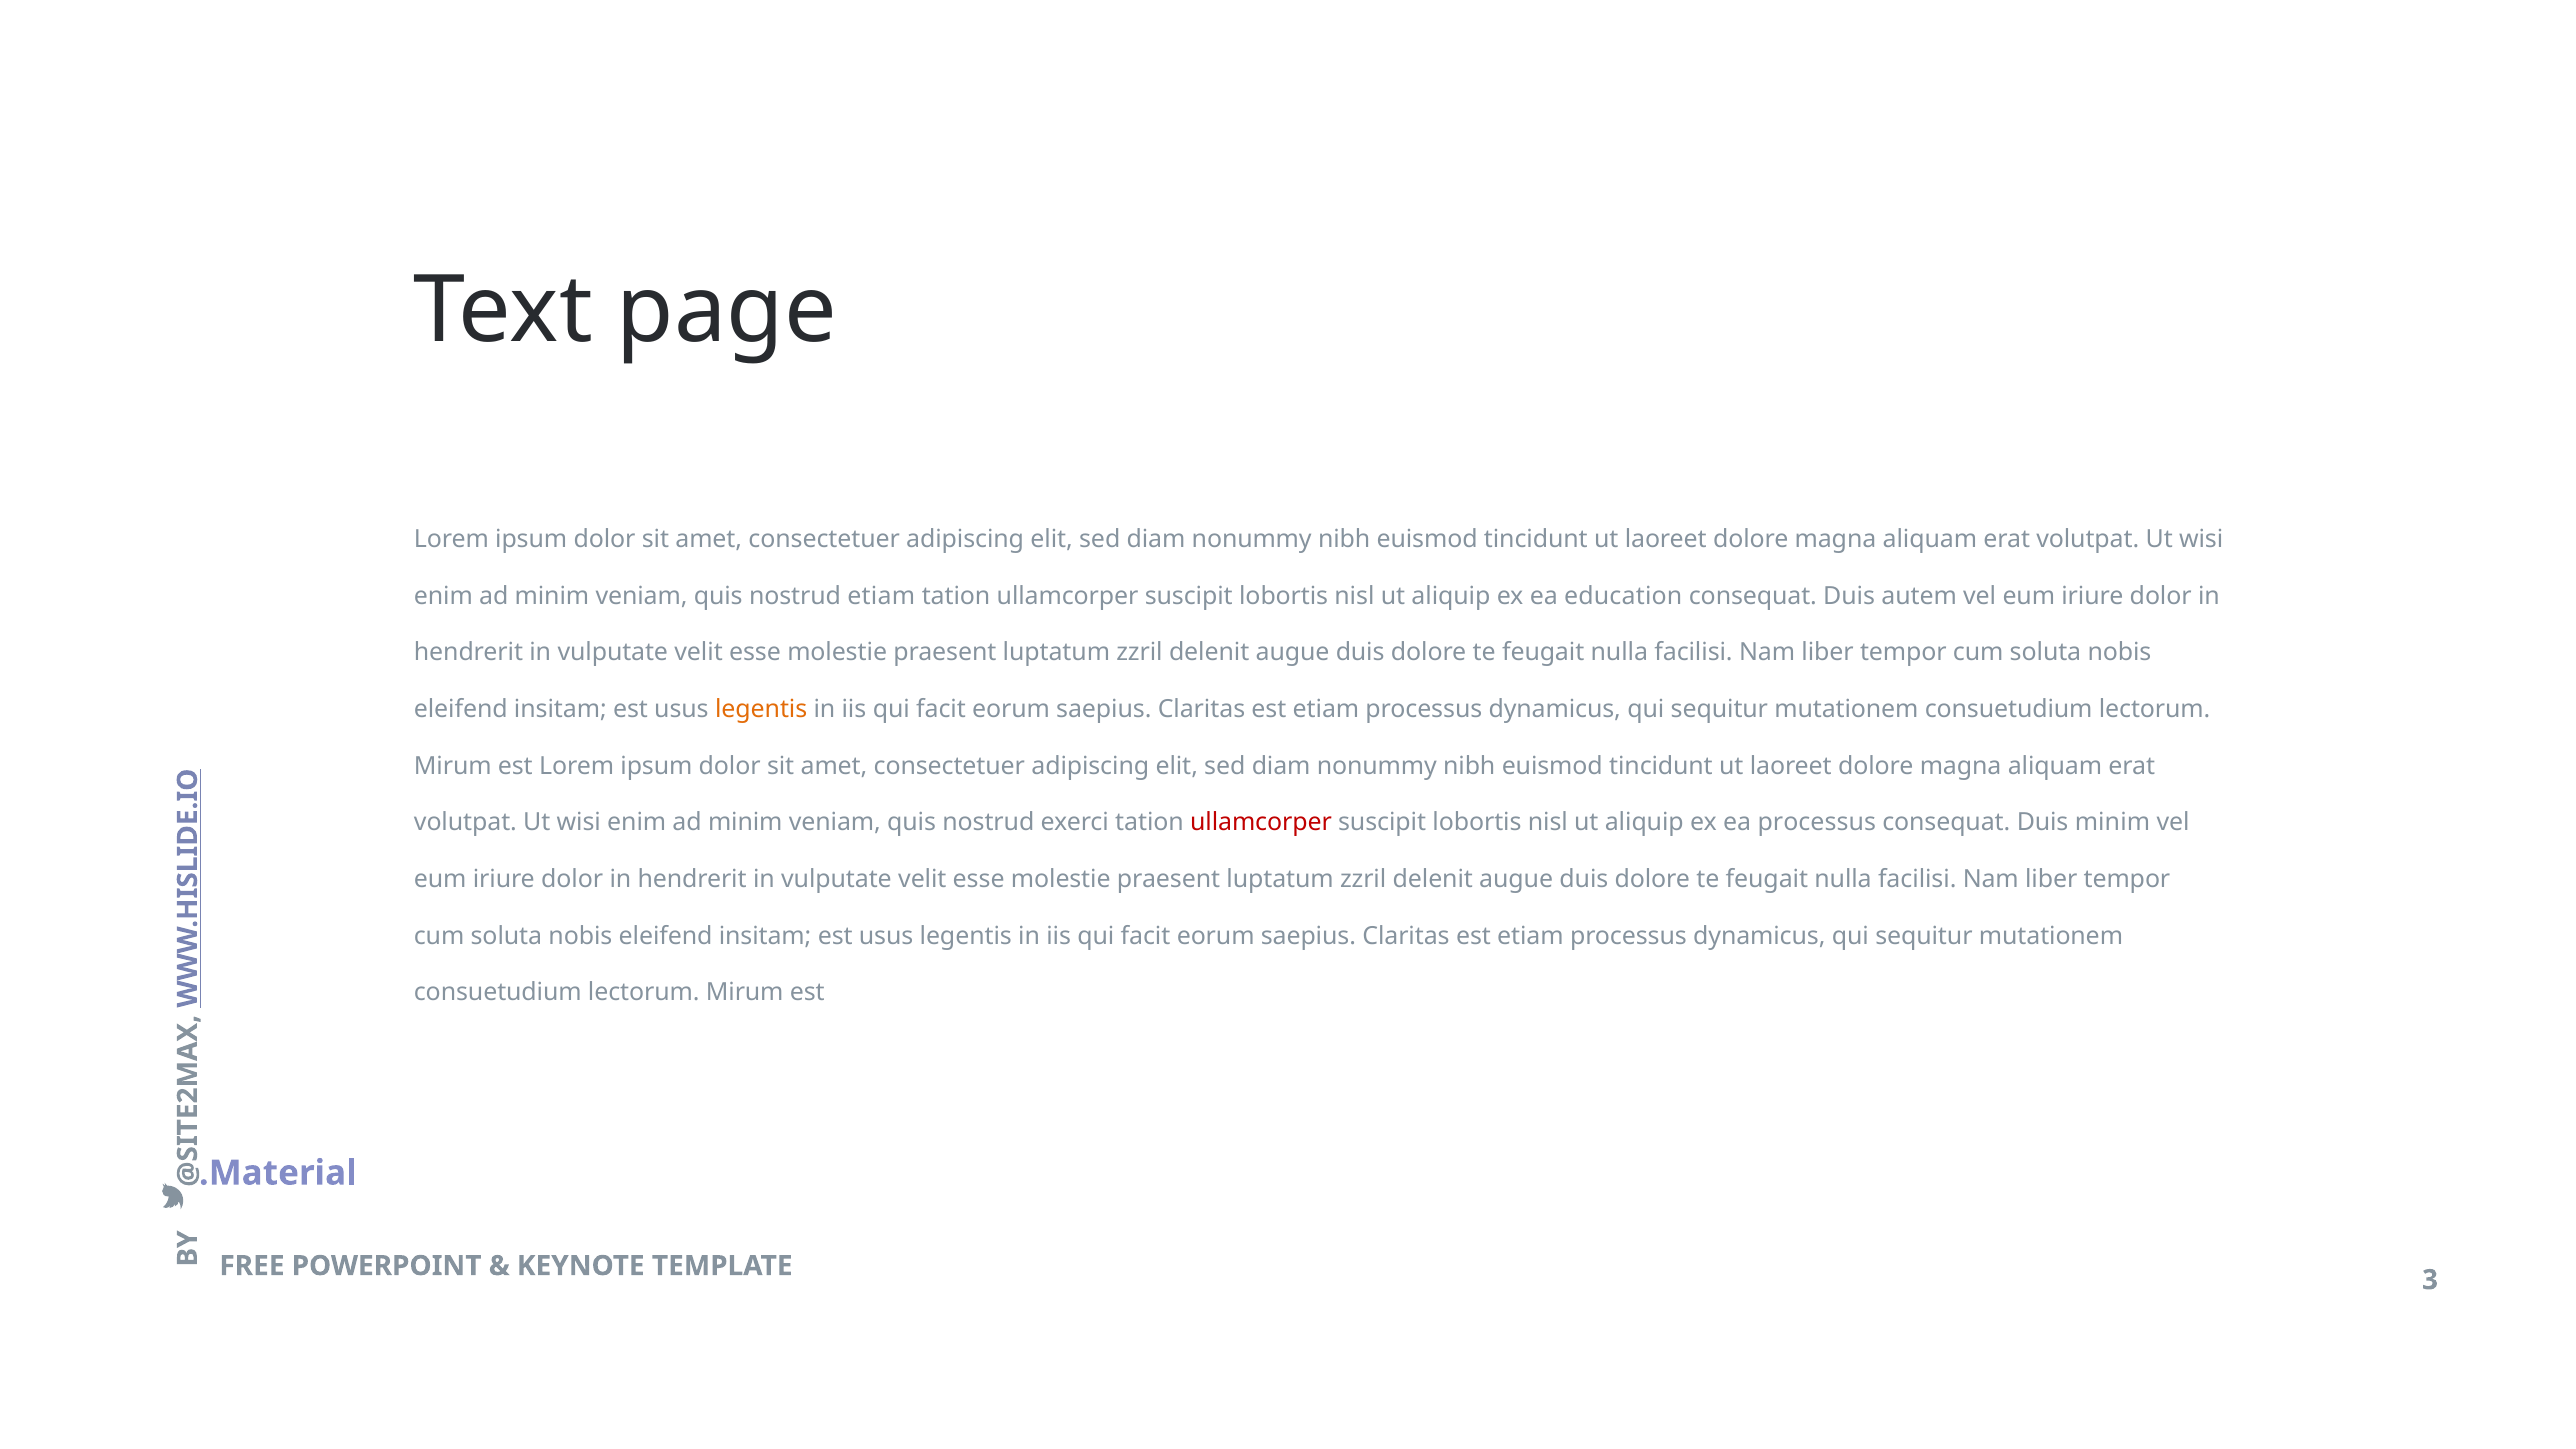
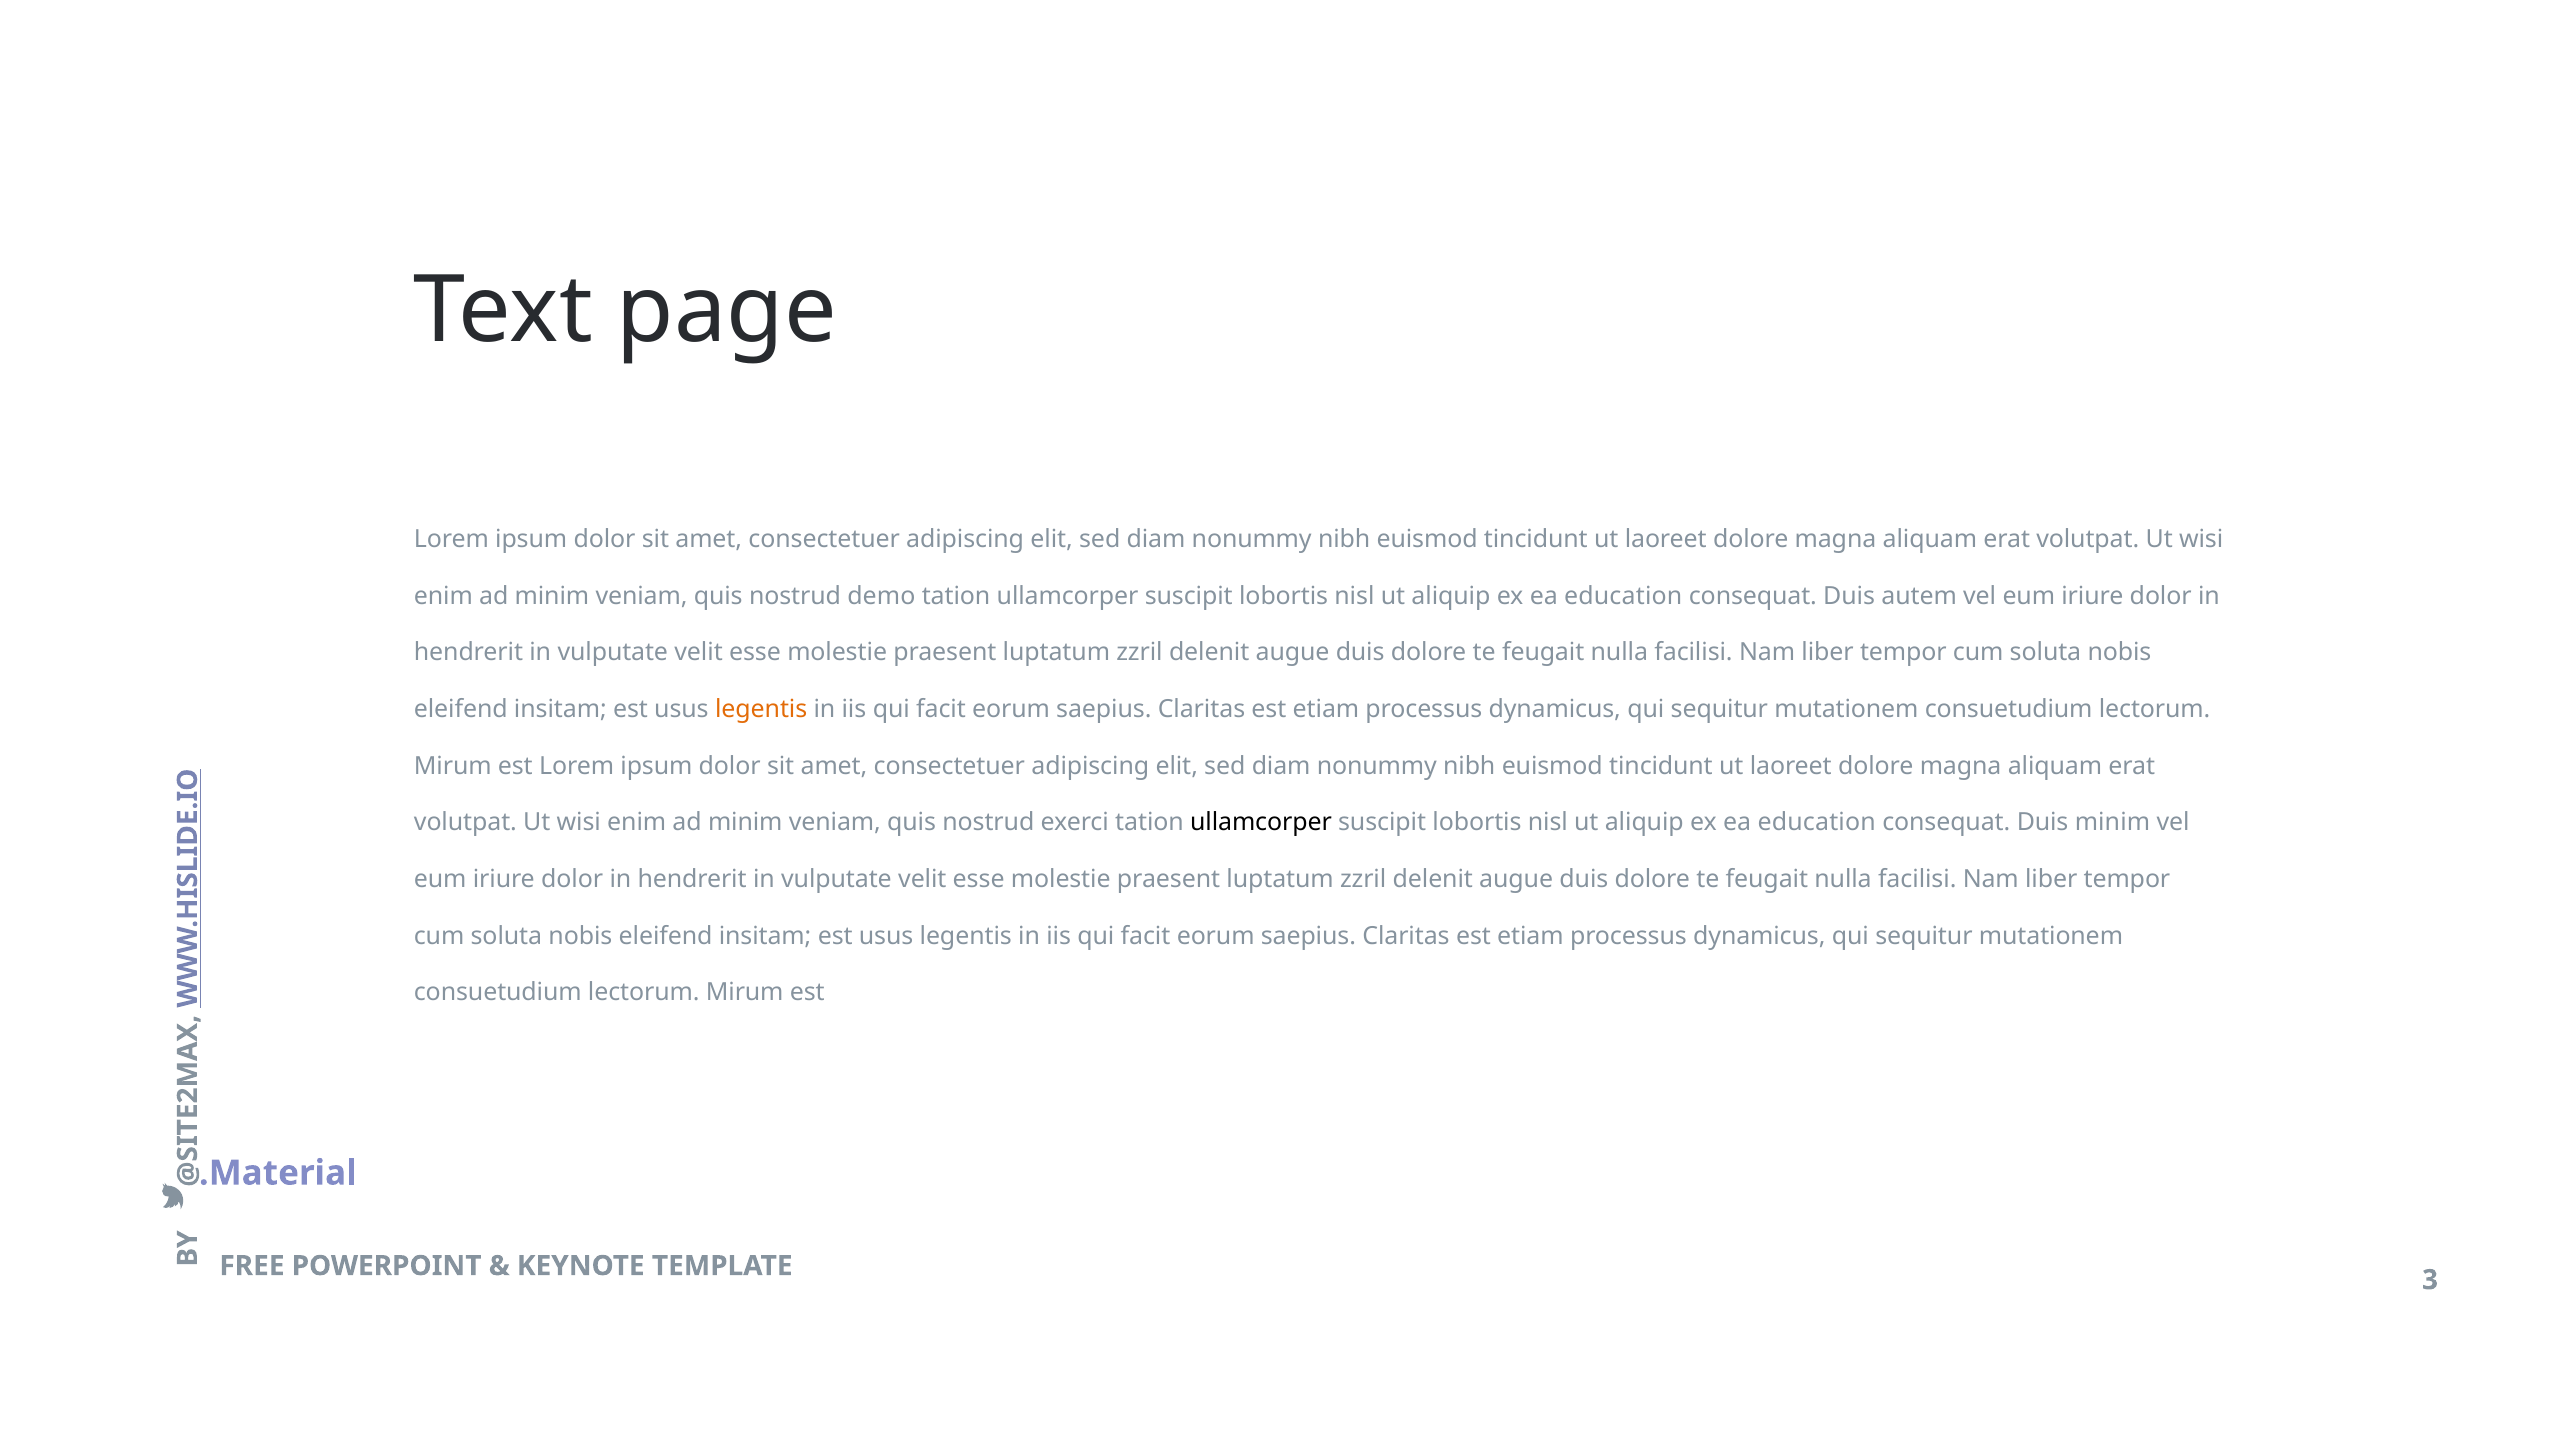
nostrud etiam: etiam -> demo (881, 596)
ullamcorper colour: red -> black (1261, 823)
processus: processus -> education (1817, 823)
